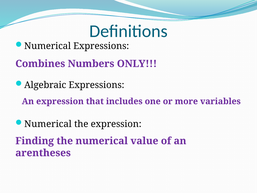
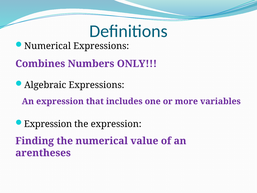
Numerical: Numerical -> Expression (48, 124)
